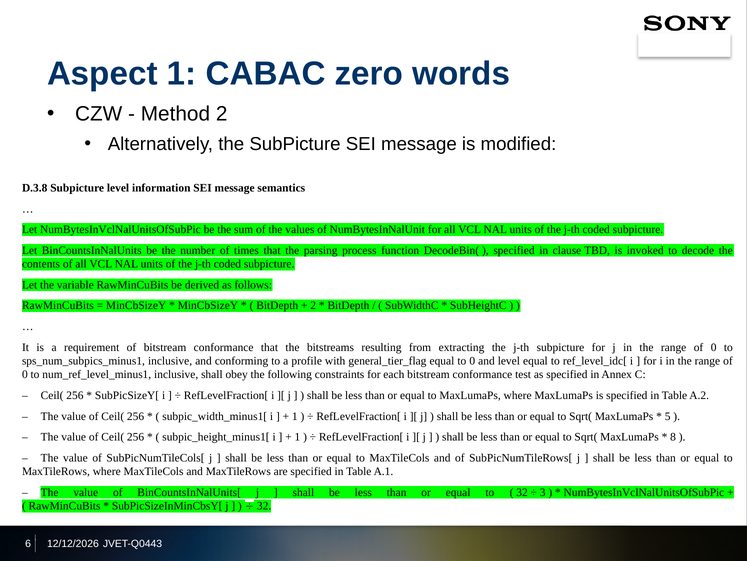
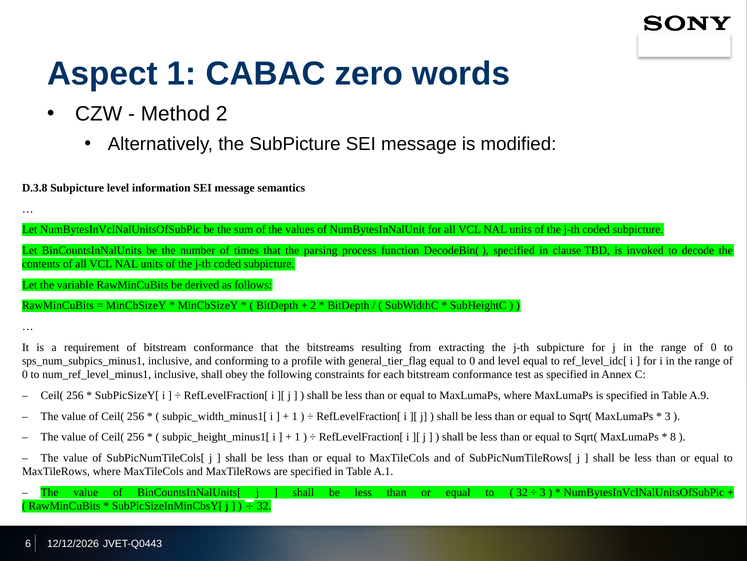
A.2: A.2 -> A.9 (699, 395)
5: 5 -> 3 (668, 416)
